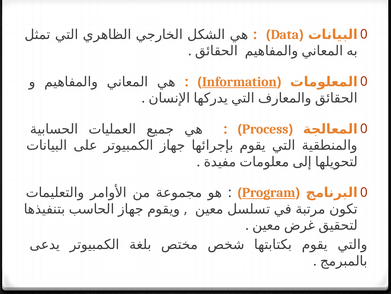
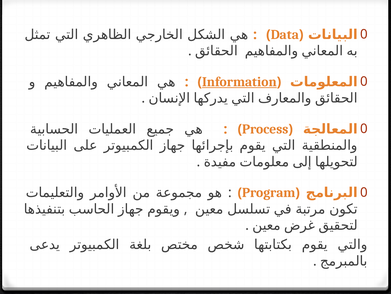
Program underline: present -> none (269, 192)
